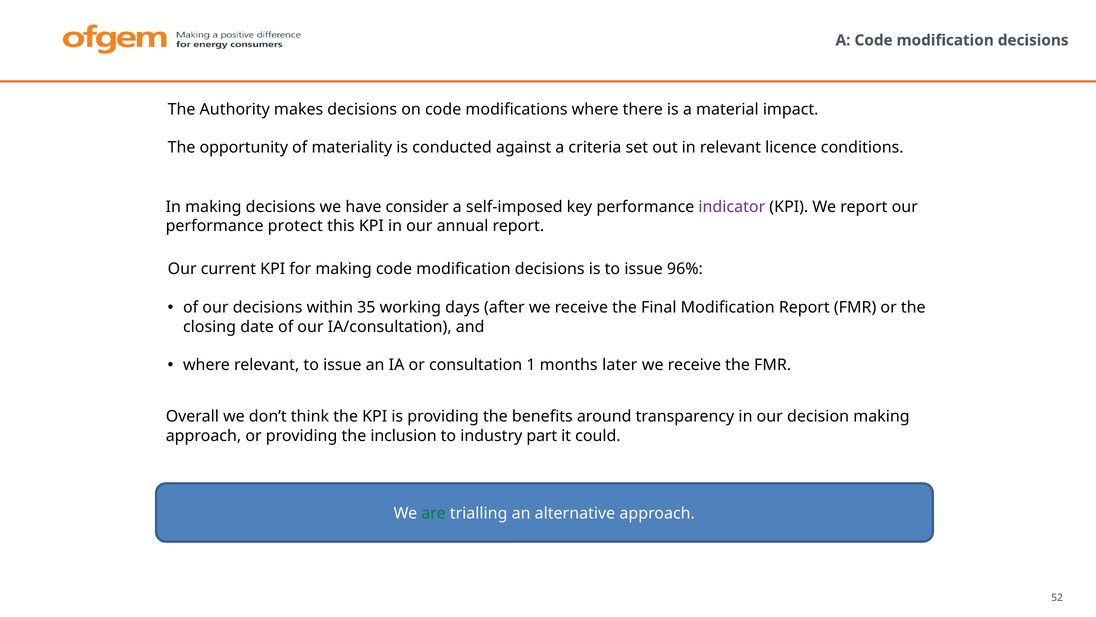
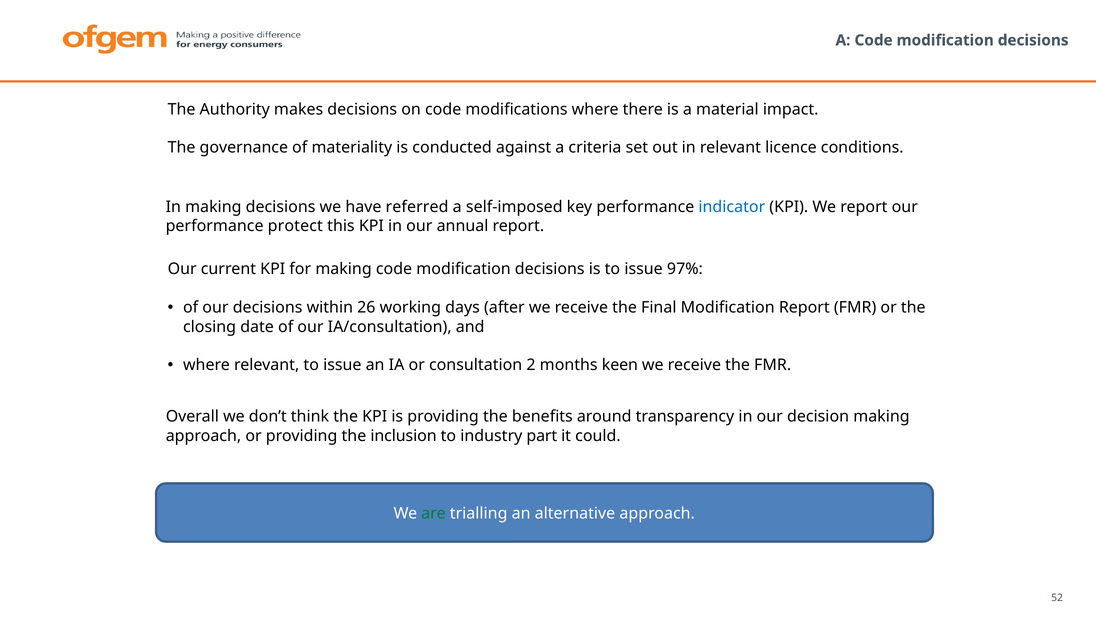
opportunity: opportunity -> governance (244, 148)
consider: consider -> referred (417, 207)
indicator colour: purple -> blue (732, 207)
96%: 96% -> 97% (685, 269)
35: 35 -> 26 (366, 307)
1: 1 -> 2 (531, 365)
later: later -> keen (620, 365)
